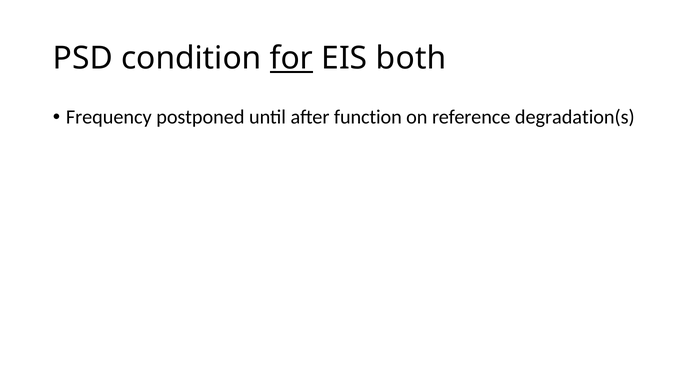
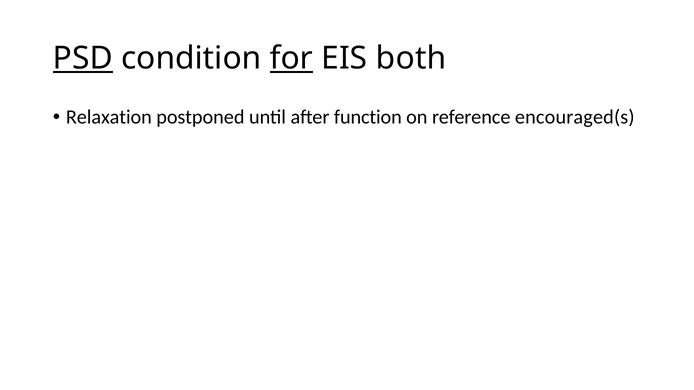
PSD underline: none -> present (83, 58)
Frequency: Frequency -> Relaxation (109, 117)
degradation(s: degradation(s -> encouraged(s (575, 117)
